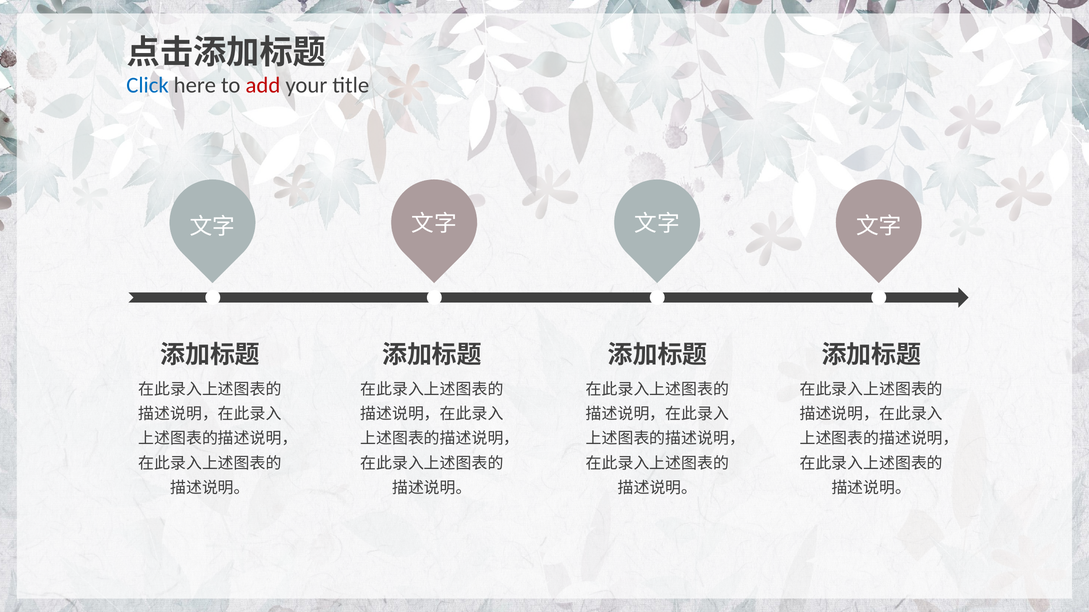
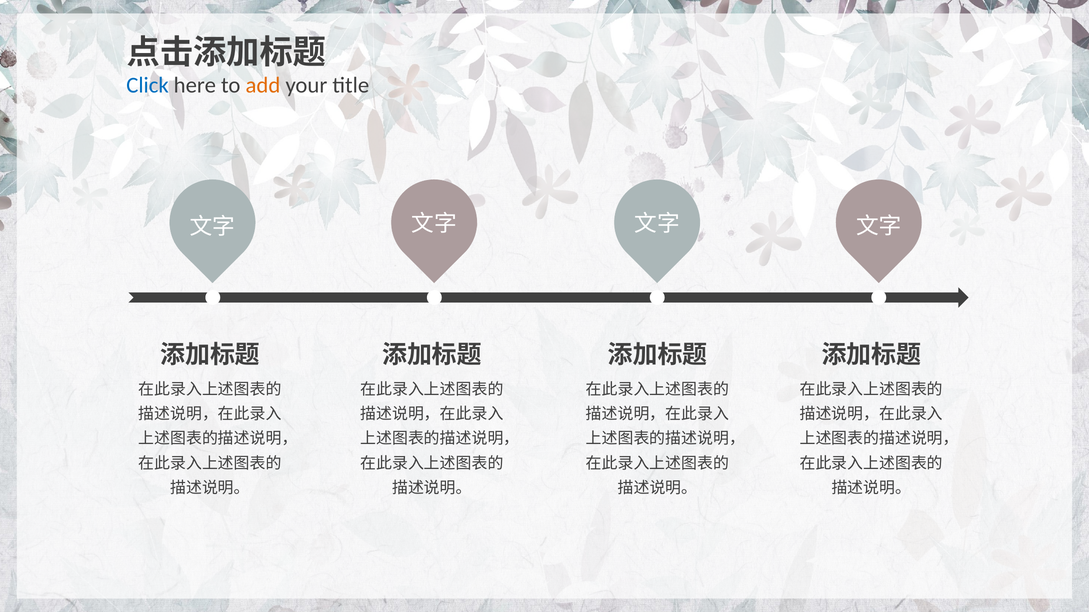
add colour: red -> orange (263, 85)
